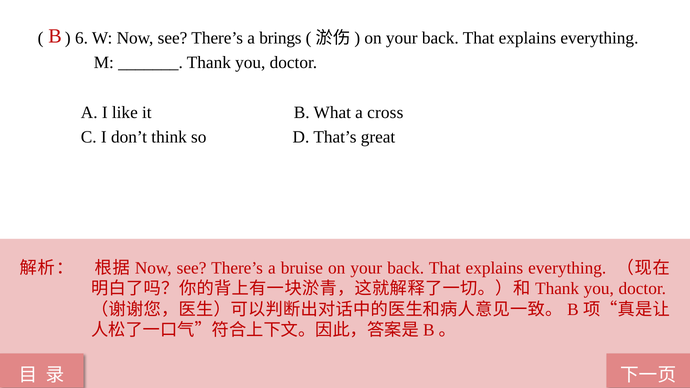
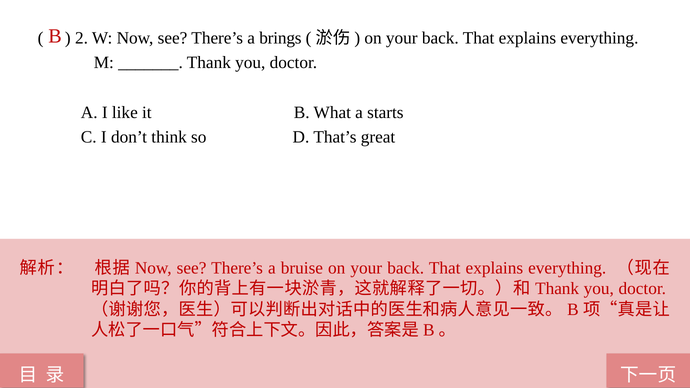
6: 6 -> 2 (81, 38)
cross: cross -> starts (385, 112)
